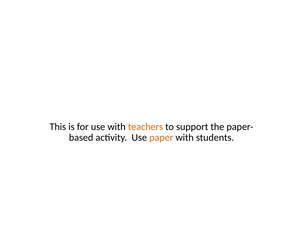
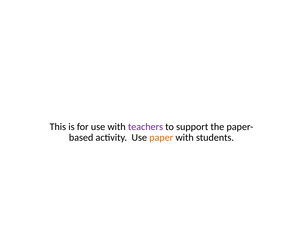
teachers colour: orange -> purple (145, 126)
